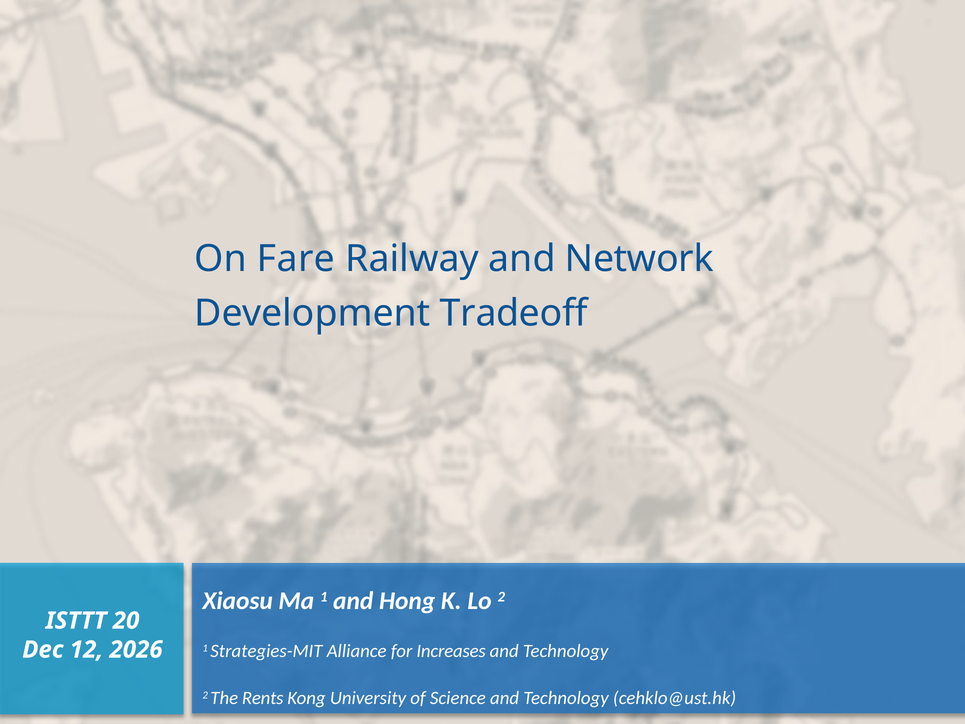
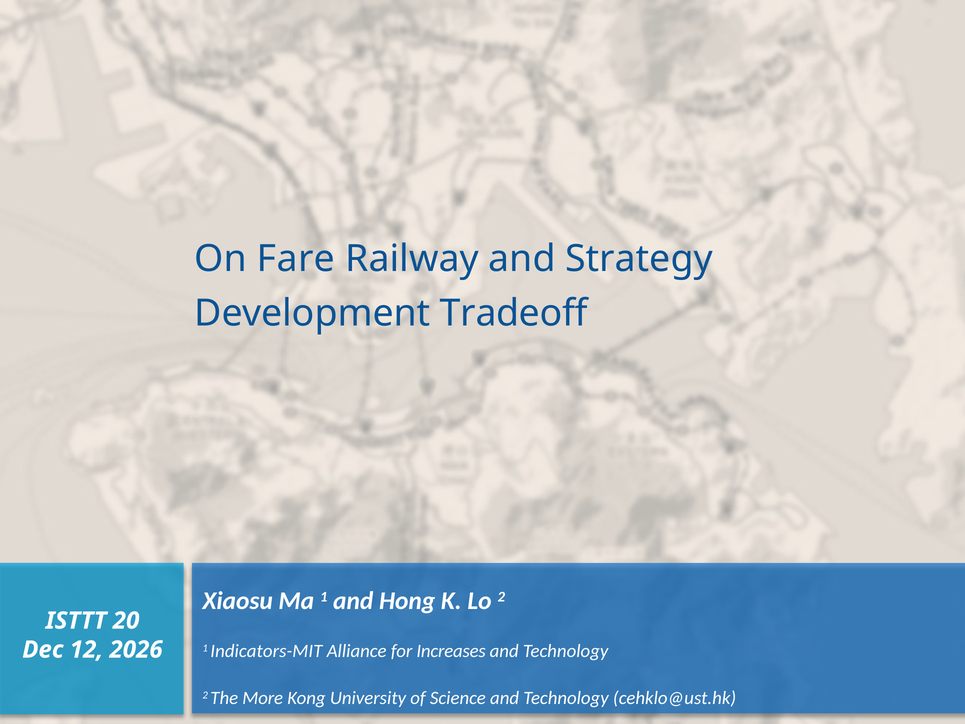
Network: Network -> Strategy (639, 259)
Strategies-MIT: Strategies-MIT -> Indicators-MIT (266, 651)
Rents: Rents -> More (263, 698)
